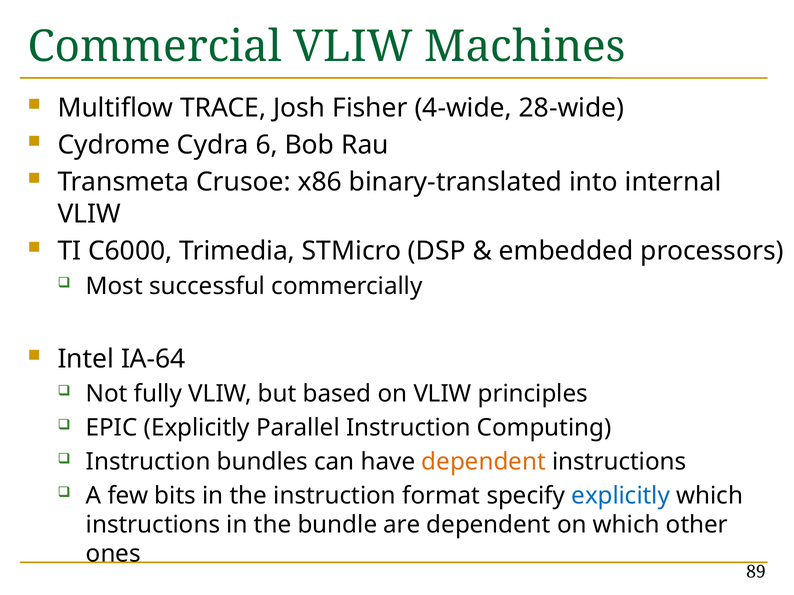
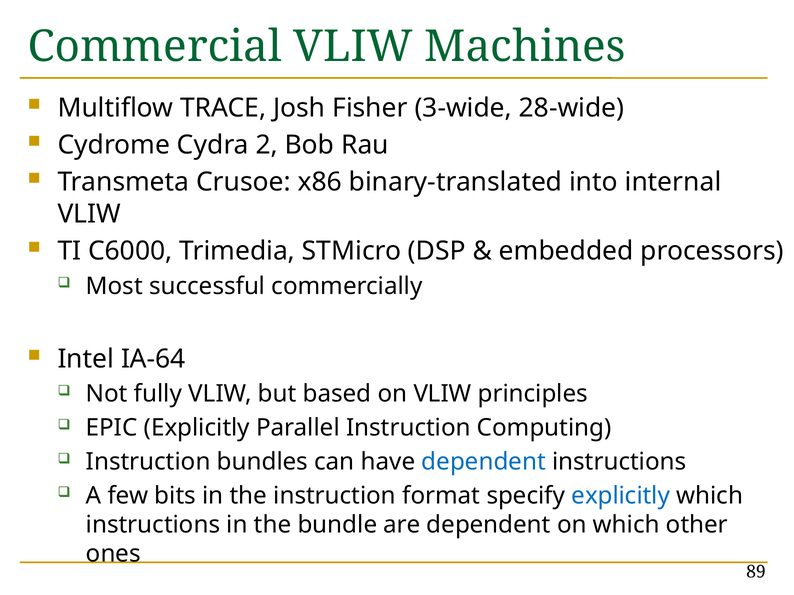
4-wide: 4-wide -> 3-wide (463, 108)
6: 6 -> 2 (267, 145)
dependent colour: orange -> blue (484, 462)
